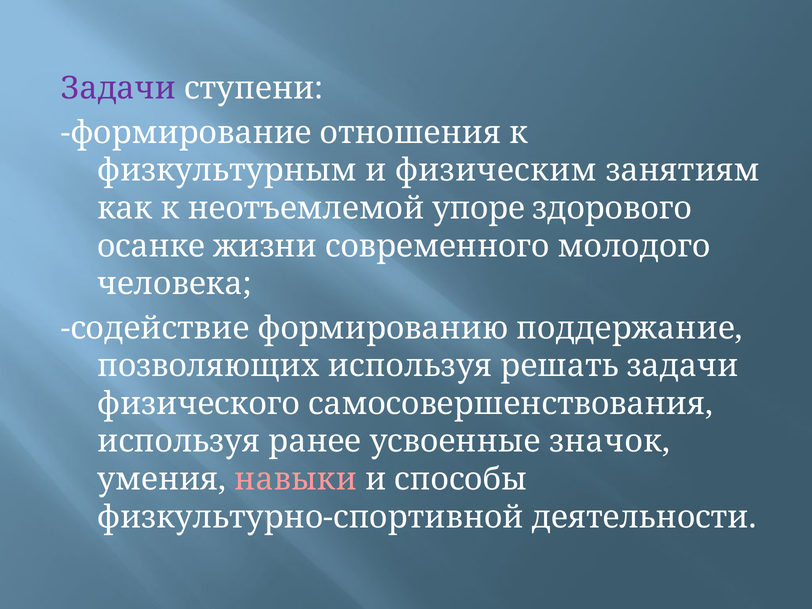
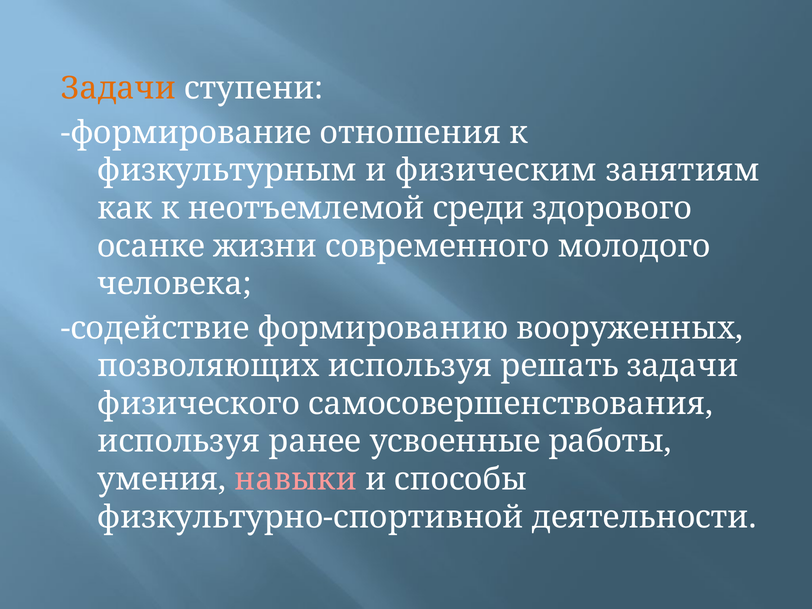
Задачи colour: purple -> orange (118, 89)
упоре: упоре -> среди (479, 208)
поддержание: поддержание -> вооруженных (630, 328)
значок: значок -> работы (610, 442)
